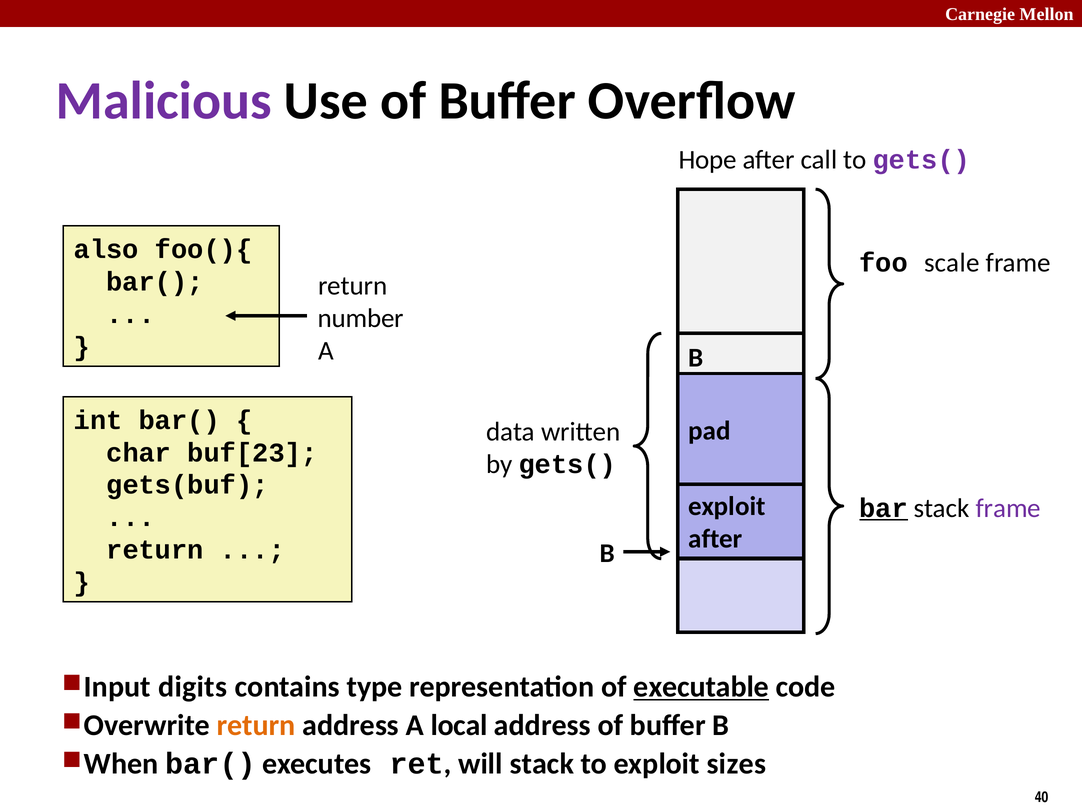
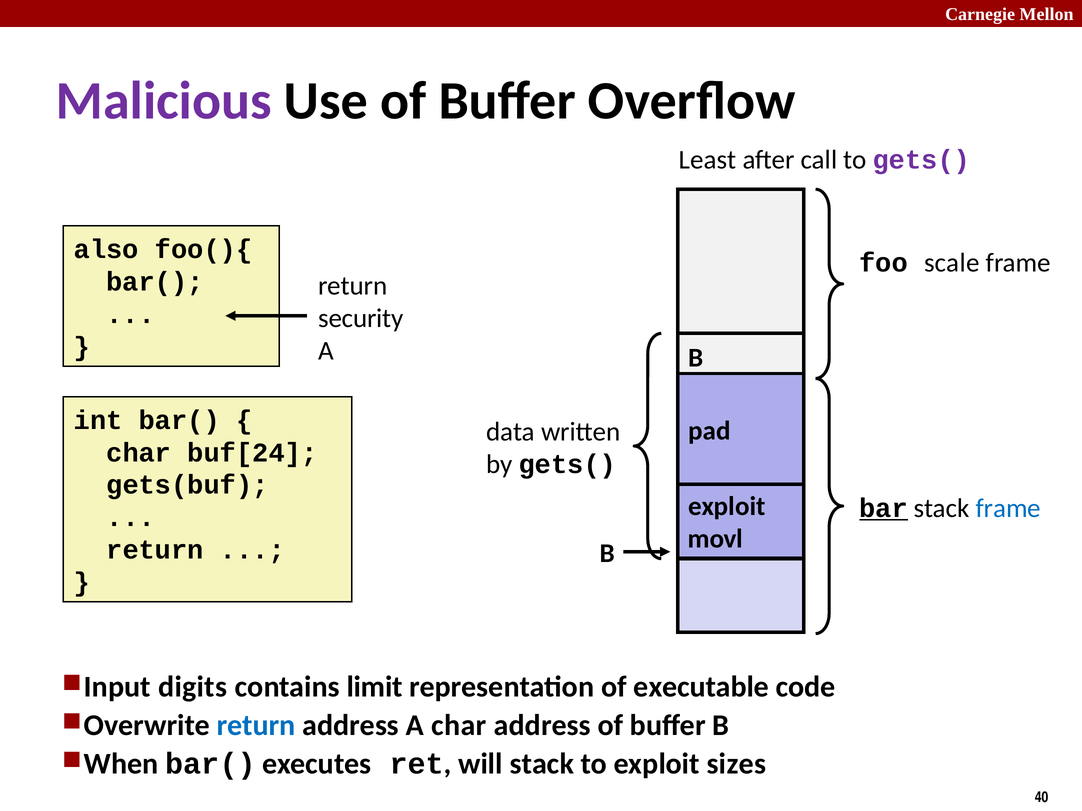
Hope: Hope -> Least (708, 160)
number: number -> security (361, 318)
buf[23: buf[23 -> buf[24 (252, 453)
frame colour: purple -> blue (1008, 509)
after: after -> movl (715, 539)
type: type -> limit (375, 687)
executable underline: present -> none (701, 687)
return colour: orange -> blue (256, 726)
A local: local -> char (459, 726)
